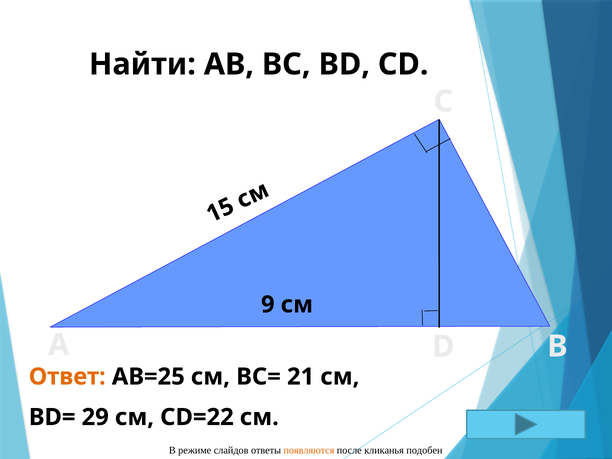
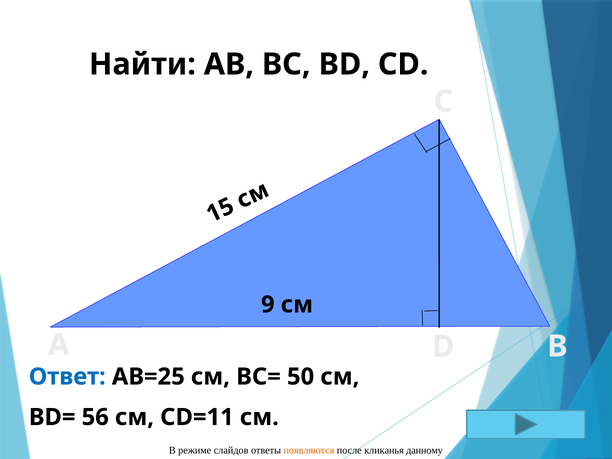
Ответ colour: orange -> blue (67, 377)
21: 21 -> 50 (301, 377)
29: 29 -> 56 (95, 417)
СD=22: СD=22 -> СD=11 (197, 417)
подобен: подобен -> данному (425, 450)
